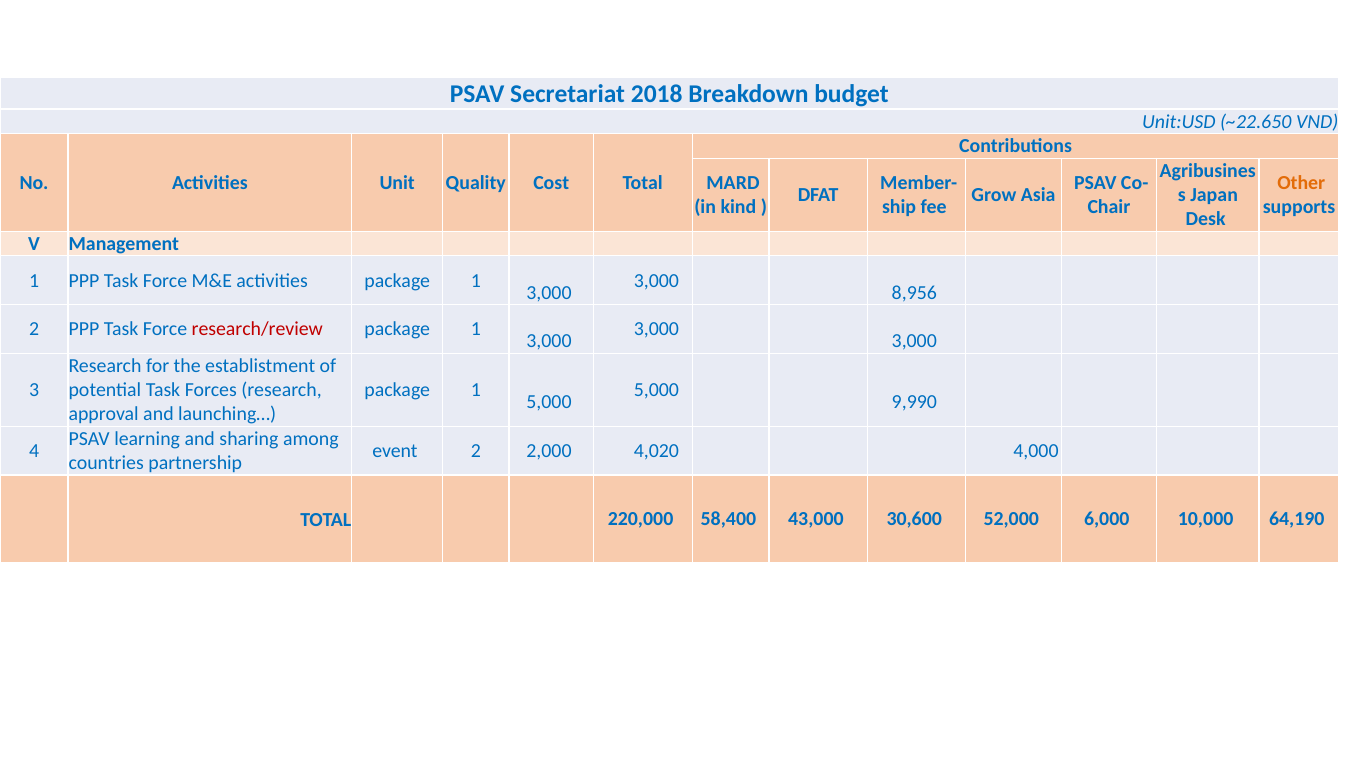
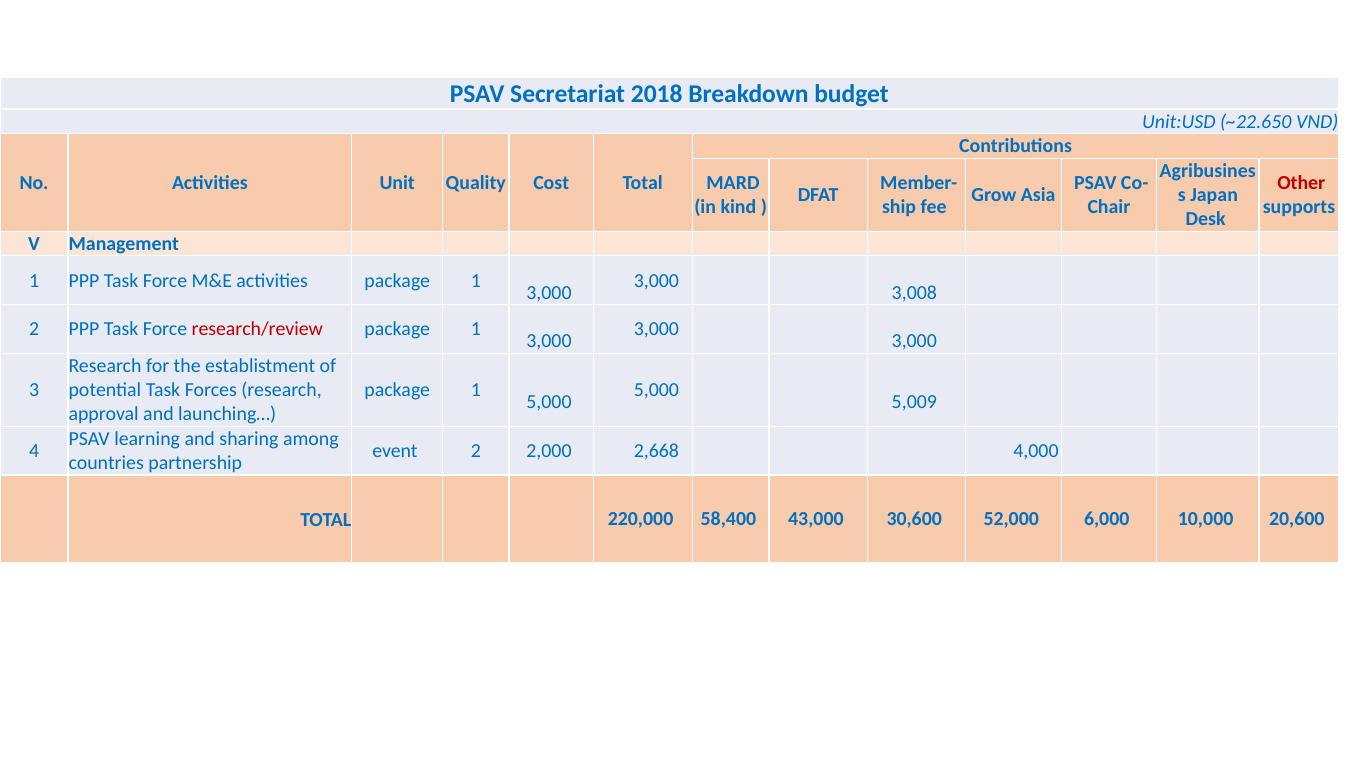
Other colour: orange -> red (1301, 183)
8,956: 8,956 -> 3,008 (914, 293)
9,990: 9,990 -> 5,009 (914, 402)
4,020: 4,020 -> 2,668 (656, 451)
64,190: 64,190 -> 20,600 (1297, 519)
